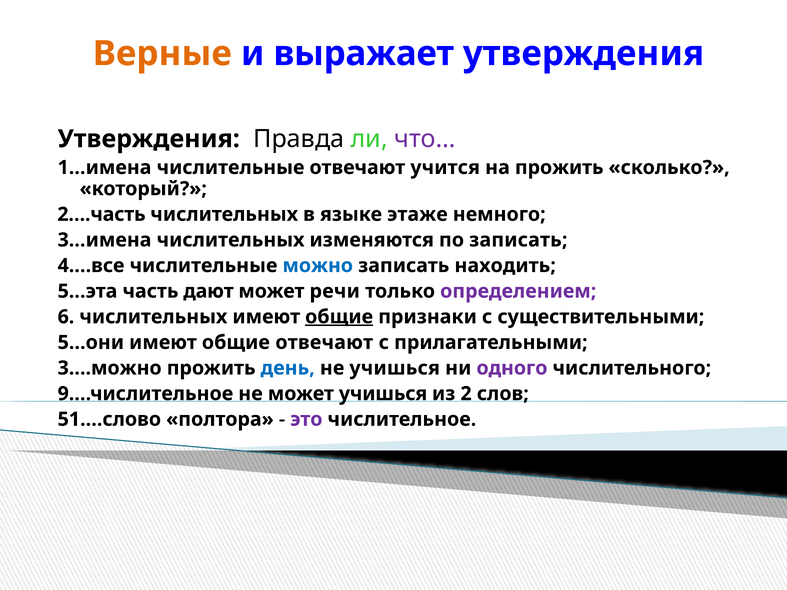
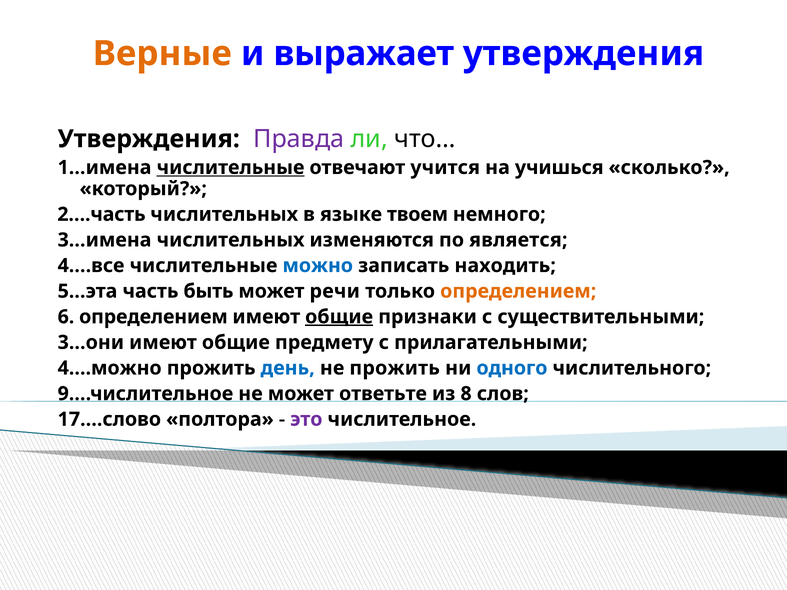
Правда colour: black -> purple (299, 139)
что… colour: purple -> black (425, 139)
числительные underline: none -> present (231, 168)
на прожить: прожить -> учишься (559, 168)
этаже: этаже -> твоем (418, 214)
по записать: записать -> является (518, 240)
дают: дают -> быть (208, 291)
определением colour: purple -> orange (518, 291)
6 числительных: числительных -> определением (153, 317)
5…они: 5…они -> 3…они (91, 343)
общие отвечают: отвечают -> предмету (324, 343)
3….можно: 3….можно -> 4….можно (110, 368)
не учишься: учишься -> прожить (395, 368)
одного colour: purple -> blue (512, 368)
может учишься: учишься -> ответьте (383, 394)
2: 2 -> 8 (466, 394)
51….слово: 51….слово -> 17….слово (109, 419)
